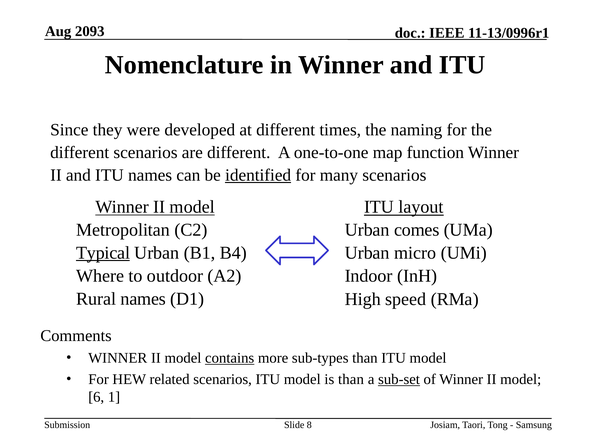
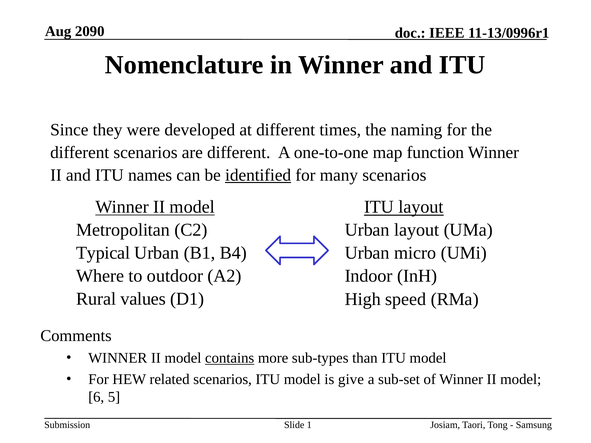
2093: 2093 -> 2090 (90, 31)
Urban comes: comes -> layout (417, 230)
Typical underline: present -> none (103, 253)
Rural names: names -> values (143, 299)
is than: than -> give (351, 380)
sub-set underline: present -> none (399, 380)
1: 1 -> 5 (114, 397)
8: 8 -> 1 (309, 425)
